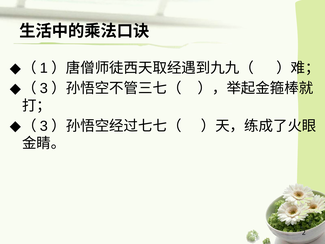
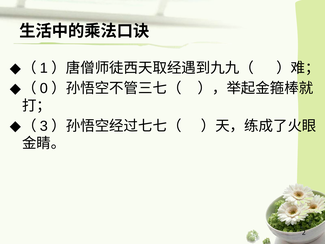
3: 3 -> 0 (44, 88)
